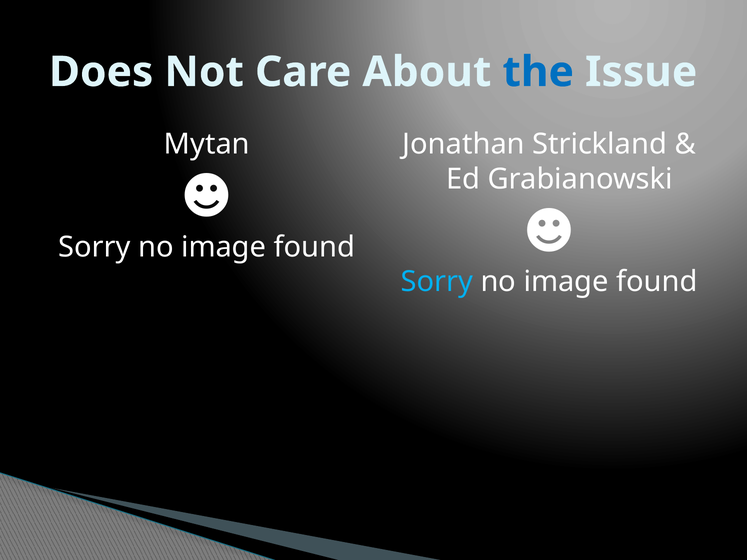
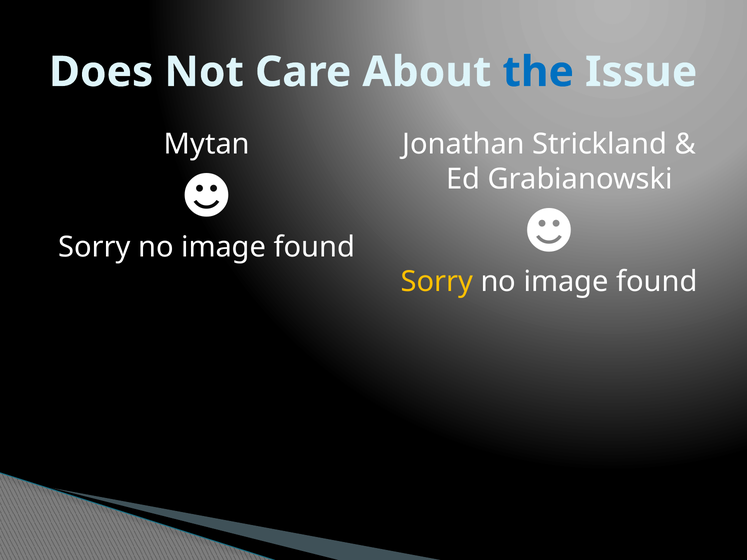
Sorry colour: light blue -> yellow (437, 282)
